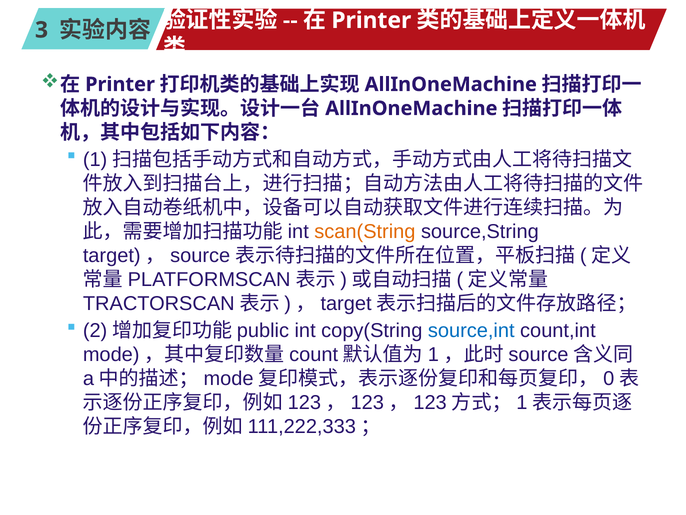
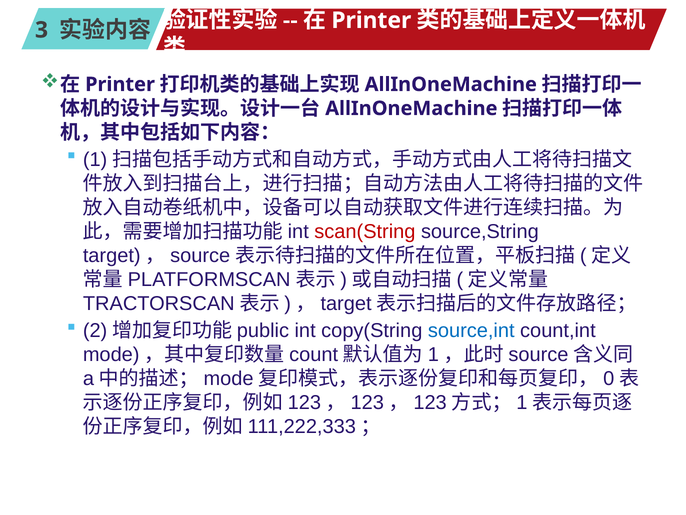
scan(String colour: orange -> red (365, 231)
